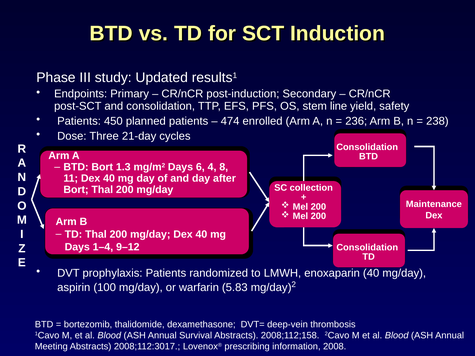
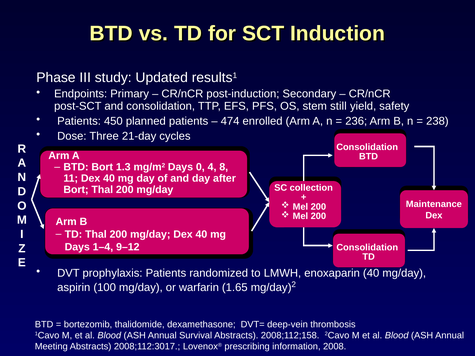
line: line -> still (338, 106)
6: 6 -> 0 (200, 167)
5.83: 5.83 -> 1.65 (235, 288)
